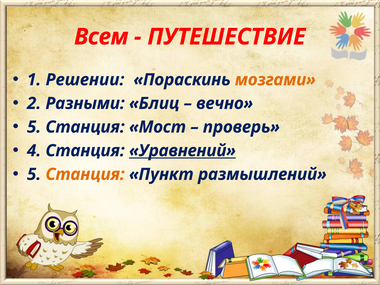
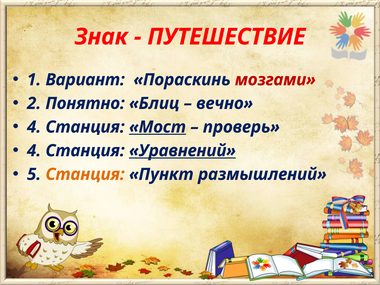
Всем: Всем -> Знак (101, 37)
Решении: Решении -> Вариант (85, 80)
мозгами colour: orange -> red (275, 80)
Разными: Разными -> Понятно (85, 103)
5: 5 -> 4 (34, 127)
Мост underline: none -> present (158, 127)
